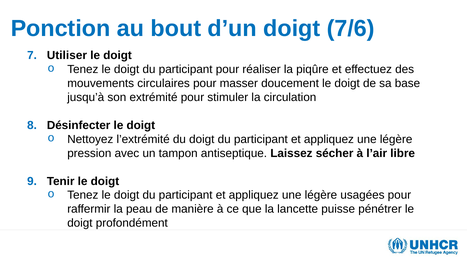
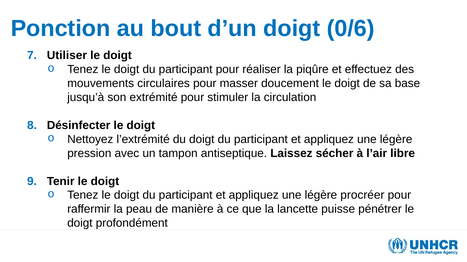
7/6: 7/6 -> 0/6 (351, 28)
usagées: usagées -> procréer (362, 196)
